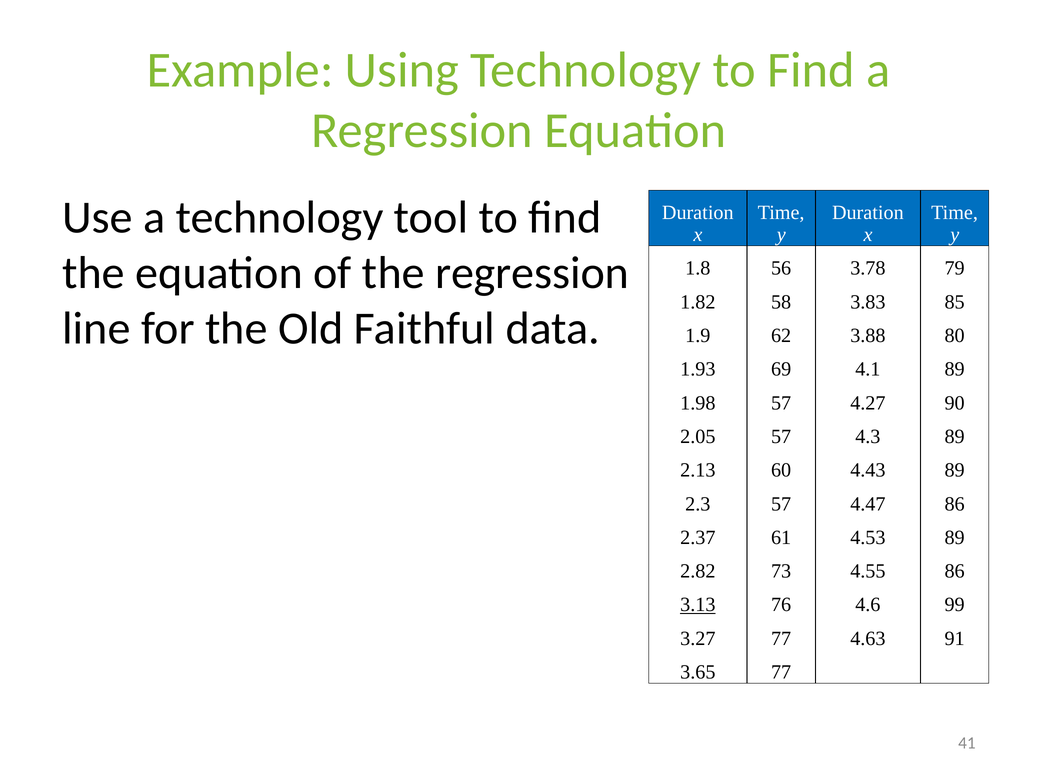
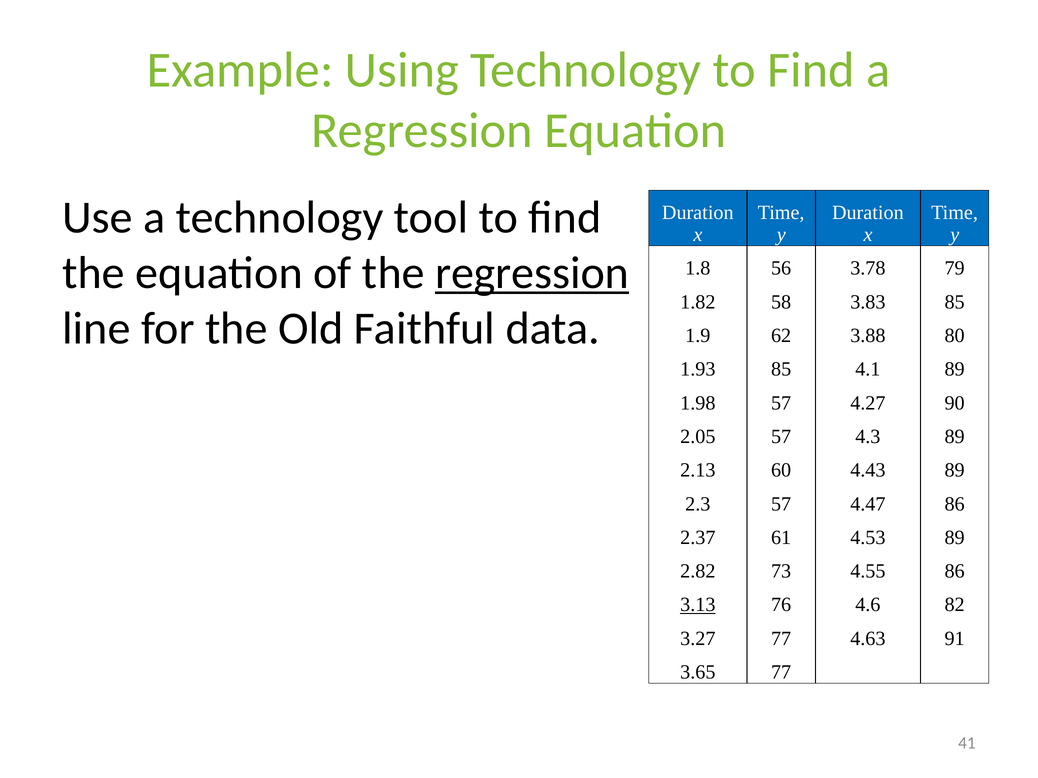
regression underline: none -> present (532, 273)
1.93 69: 69 -> 85 (781, 370)
99: 99 -> 82 (955, 605)
